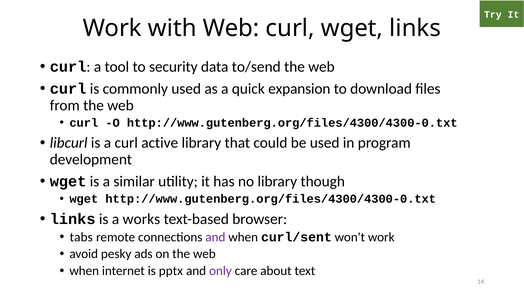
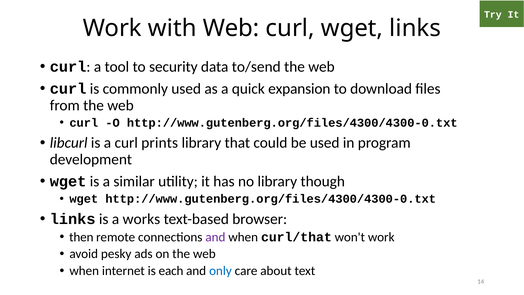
active: active -> prints (160, 143)
tabs: tabs -> then (81, 237)
curl/sent: curl/sent -> curl/that (296, 237)
pptx: pptx -> each (171, 271)
only colour: purple -> blue (220, 271)
